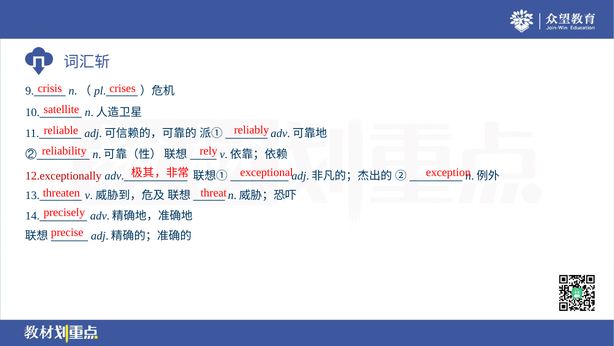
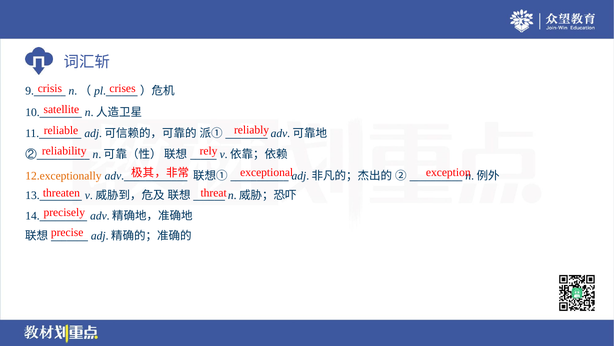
12.exceptionally colour: red -> orange (63, 175)
